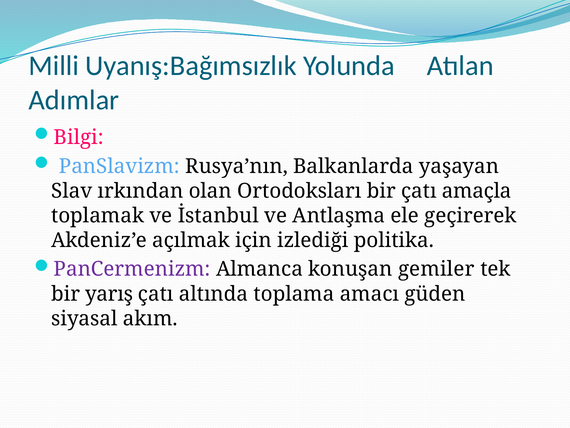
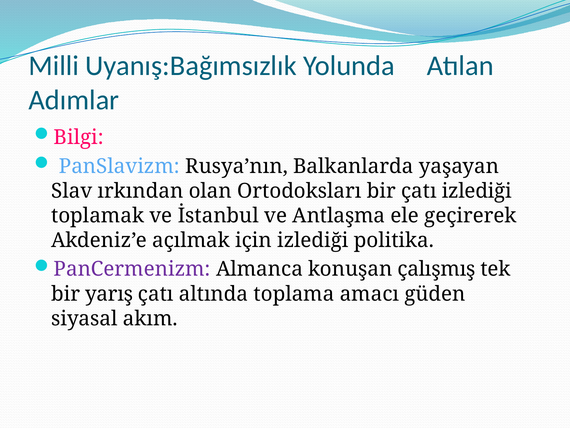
çatı amaçla: amaçla -> izlediği (477, 191)
gemiler: gemiler -> çalışmış (436, 269)
